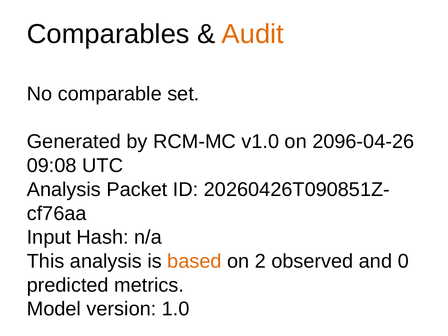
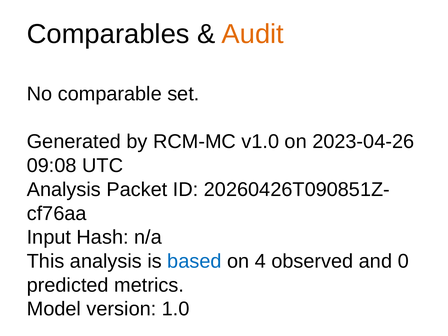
2096-04-26: 2096-04-26 -> 2023-04-26 (363, 142)
based colour: orange -> blue (194, 261)
2: 2 -> 4 (260, 261)
